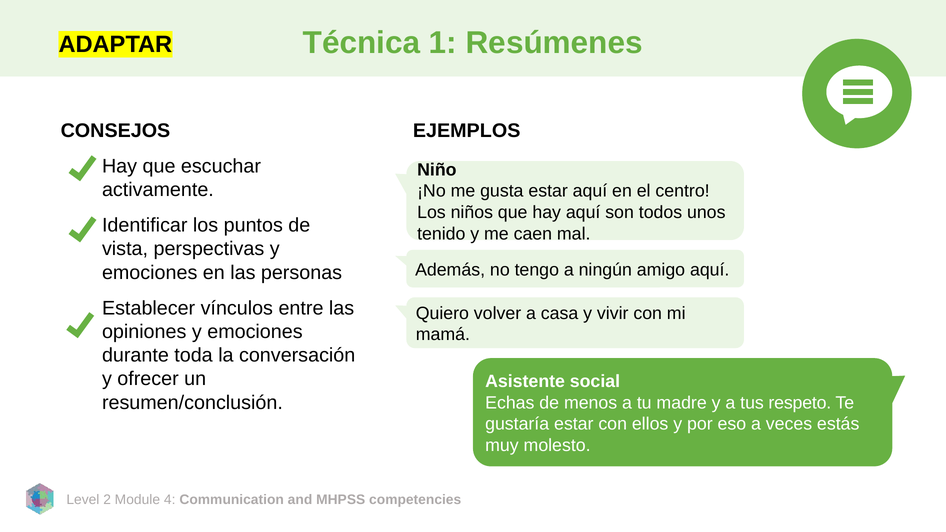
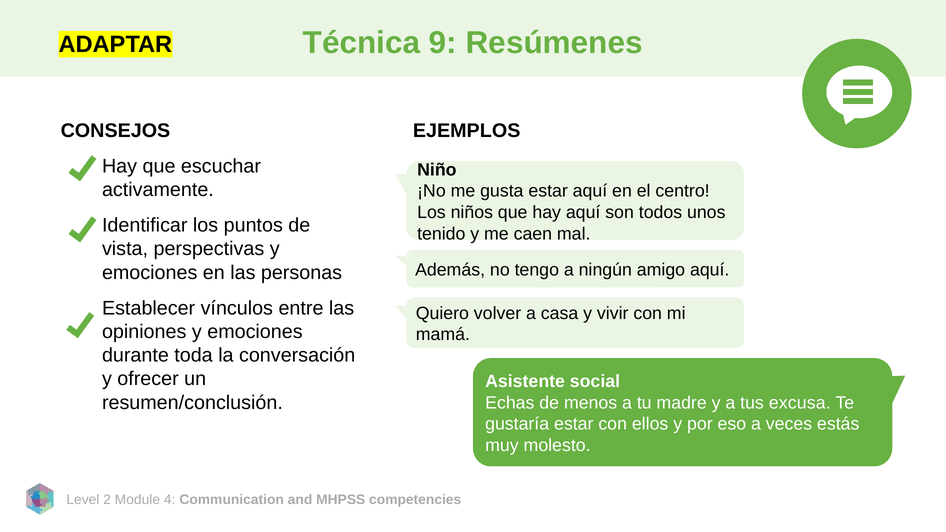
1: 1 -> 9 (443, 43)
respeto: respeto -> excusa (800, 403)
